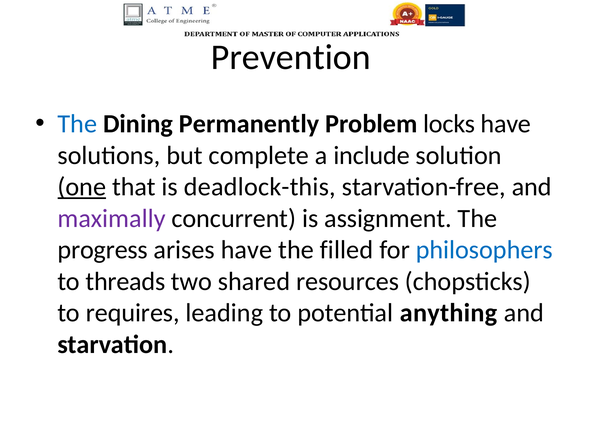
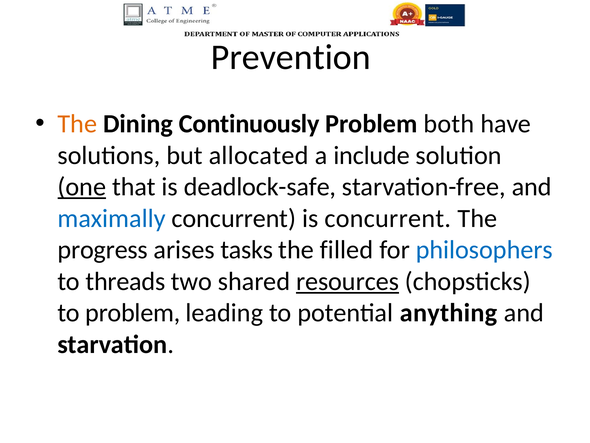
The colour: blue -> orange (77, 124)
Permanently: Permanently -> Continuously (249, 124)
locks: locks -> both (449, 124)
complete: complete -> allocated (259, 155)
deadlock-this: deadlock-this -> deadlock-safe (260, 187)
maximally colour: purple -> blue (112, 218)
is assignment: assignment -> concurrent (388, 218)
arises have: have -> tasks (247, 250)
resources underline: none -> present (348, 281)
to requires: requires -> problem (133, 313)
